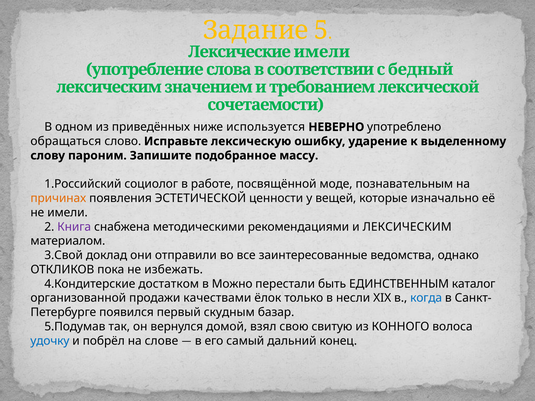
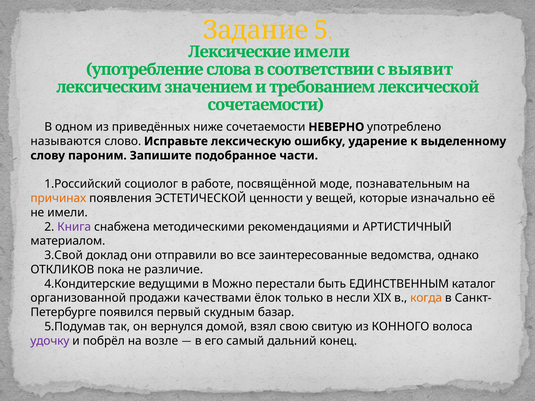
бедный: бедный -> выявит (420, 69)
ниже используется: используется -> сочетаемости (266, 127)
обращаться: обращаться -> называются (66, 141)
массу: массу -> части (299, 156)
и ЛЕКСИЧЕСКИМ: ЛЕКСИЧЕСКИМ -> АРТИСТИЧНЫЙ (407, 227)
избежать: избежать -> различие (174, 270)
достатком: достатком -> ведущими (169, 284)
когда colour: blue -> orange (426, 298)
удочку colour: blue -> purple (50, 341)
слове: слове -> возле (161, 341)
